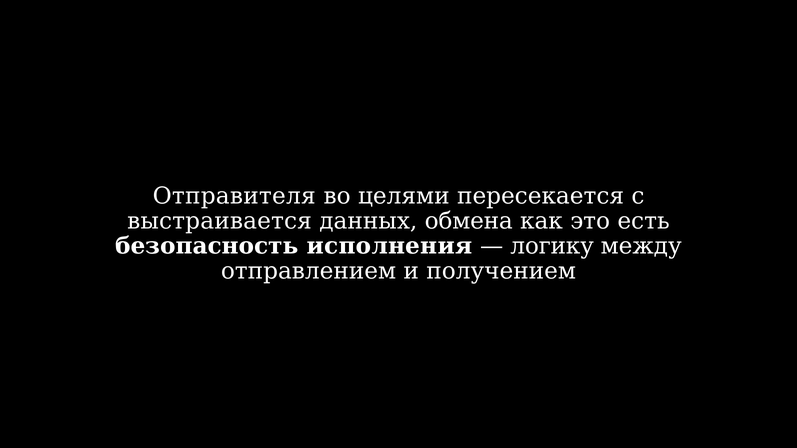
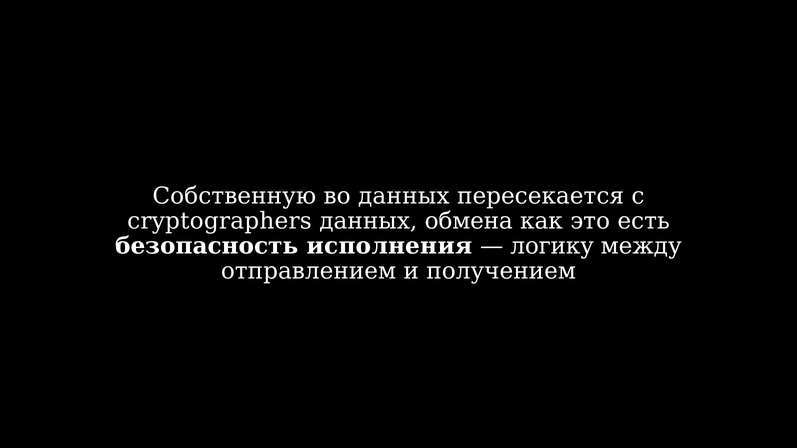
Отправителя: Отправителя -> Собственную (234, 196)
во целями: целями -> данных (404, 196)
выстраивается: выстраивается -> cryptographers (220, 221)
